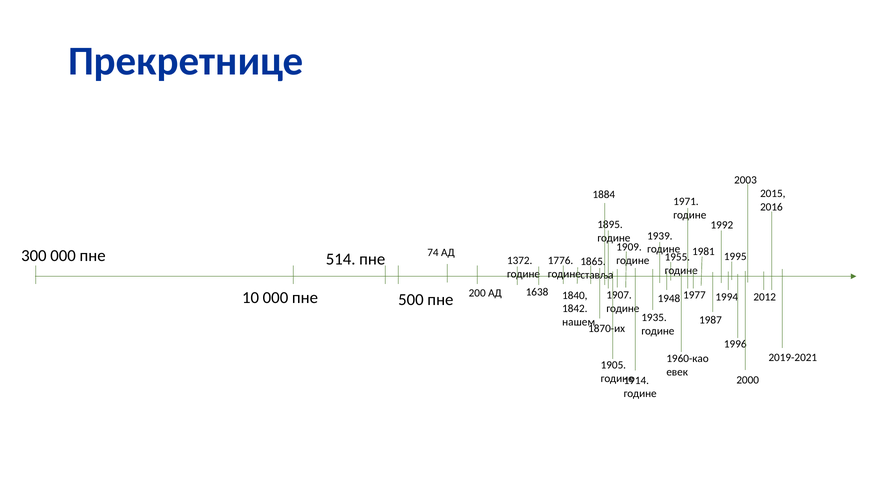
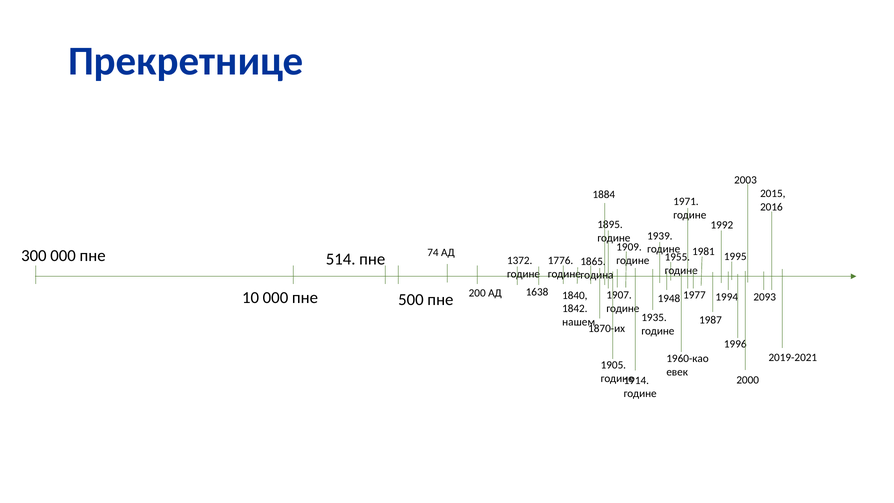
ставља: ставља -> година (597, 275)
2012: 2012 -> 2093 (765, 297)
